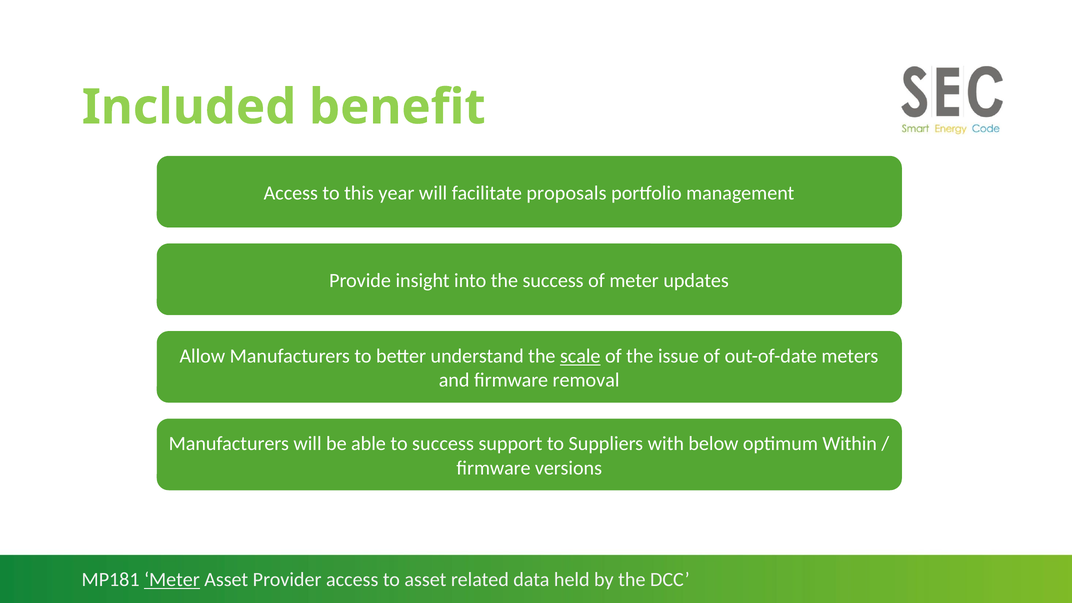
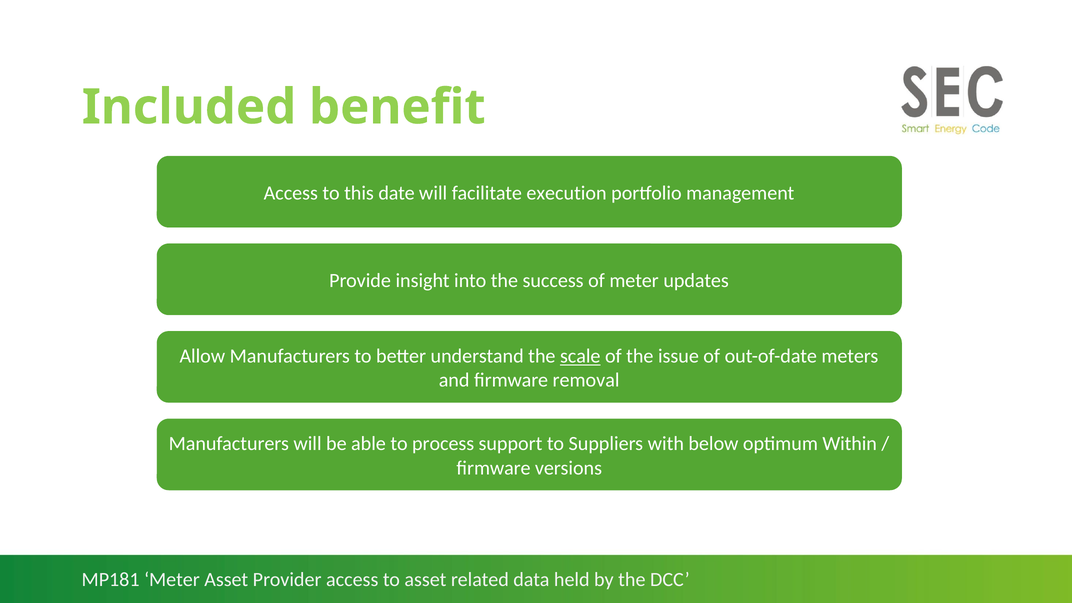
year: year -> date (397, 193)
proposals: proposals -> execution (567, 193)
to success: success -> process (443, 444)
Meter underline: present -> none (172, 580)
